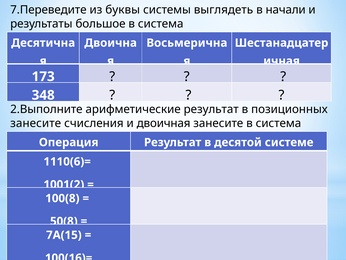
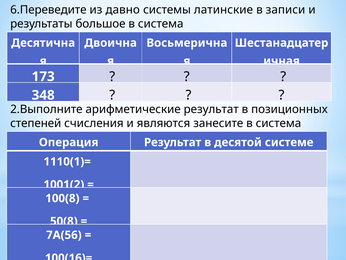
7.Переведите: 7.Переведите -> 6.Переведите (48, 10)
буквы: буквы -> давно (123, 10)
выглядеть: выглядеть -> латинские (223, 10)
начали: начали -> записи (285, 10)
занесите: занесите -> степеней (36, 123)
двоичная: двоичная -> являются (164, 123)
1110(6)=: 1110(6)= -> 1110(1)= (67, 161)
7А(15: 7А(15 -> 7А(56 (64, 235)
